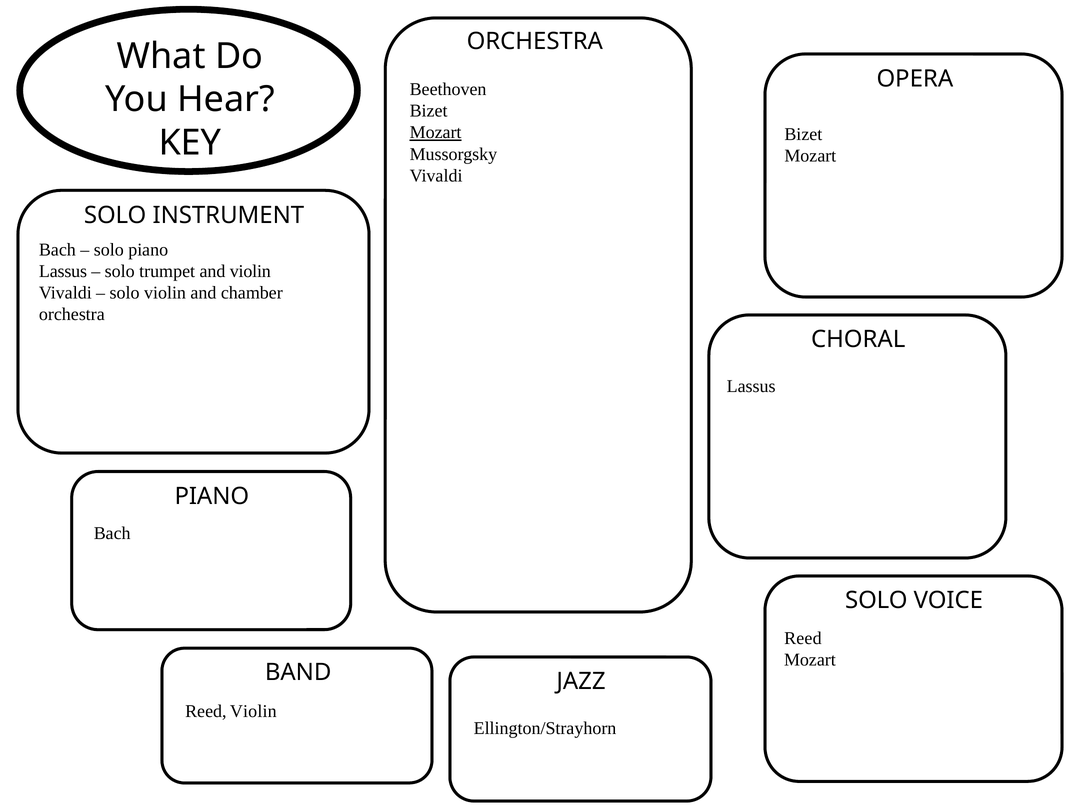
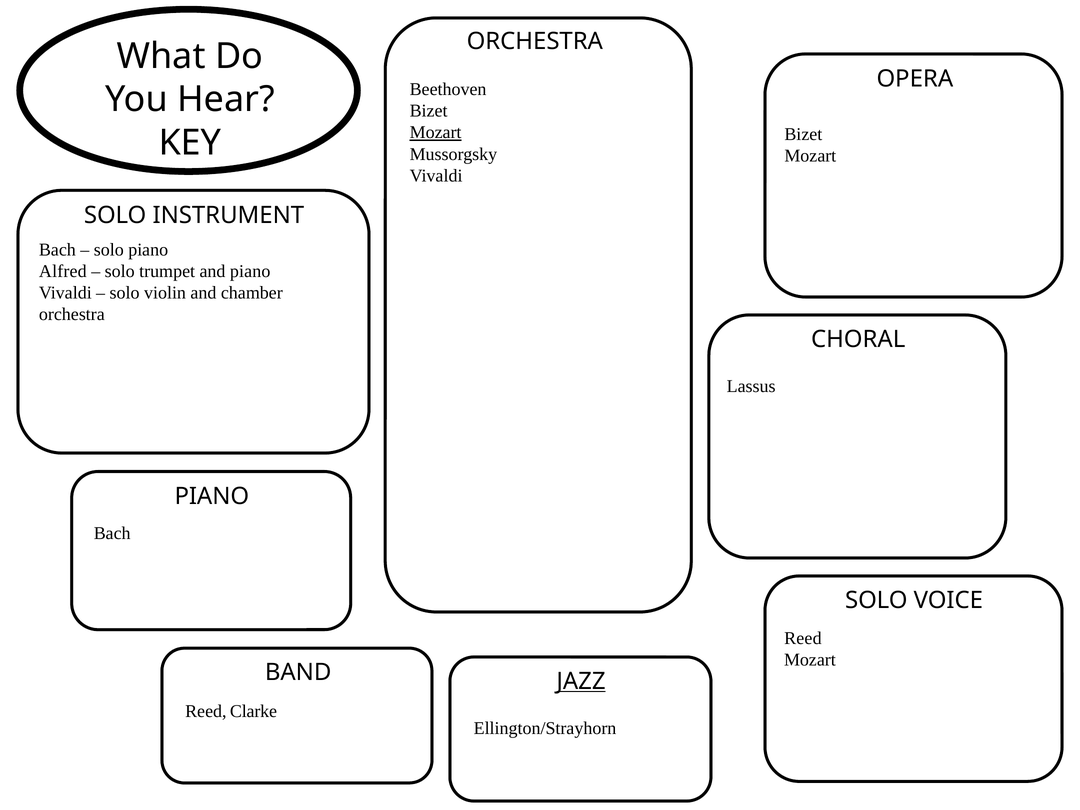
Lassus: Lassus -> Alfred (63, 271)
and violin: violin -> piano (250, 271)
JAZZ underline: none -> present (581, 681)
Reed Violin: Violin -> Clarke (253, 711)
